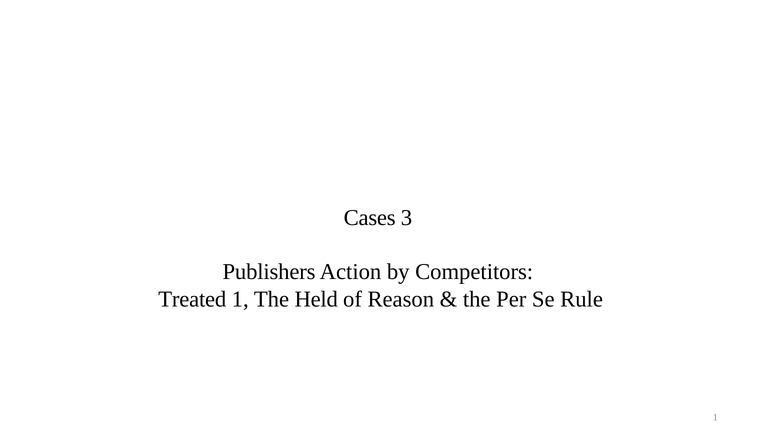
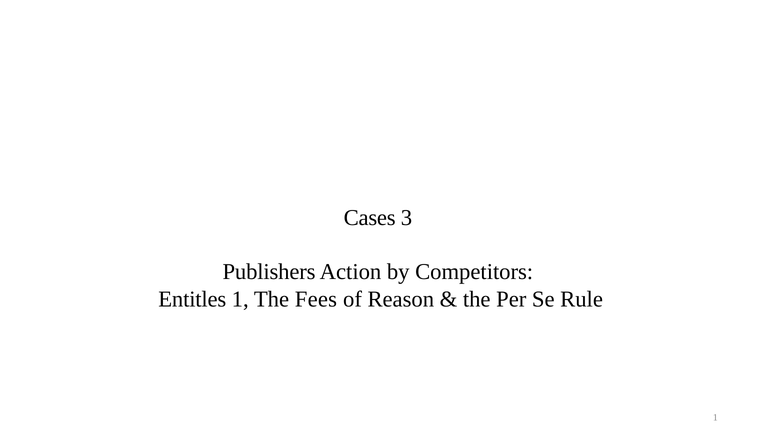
Treated: Treated -> Entitles (192, 299)
Held: Held -> Fees (316, 299)
